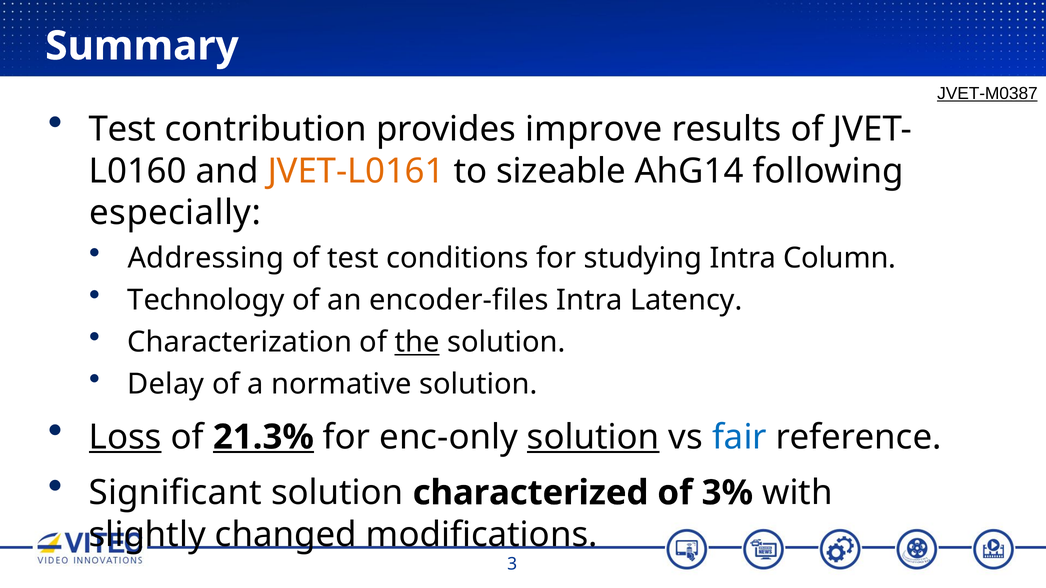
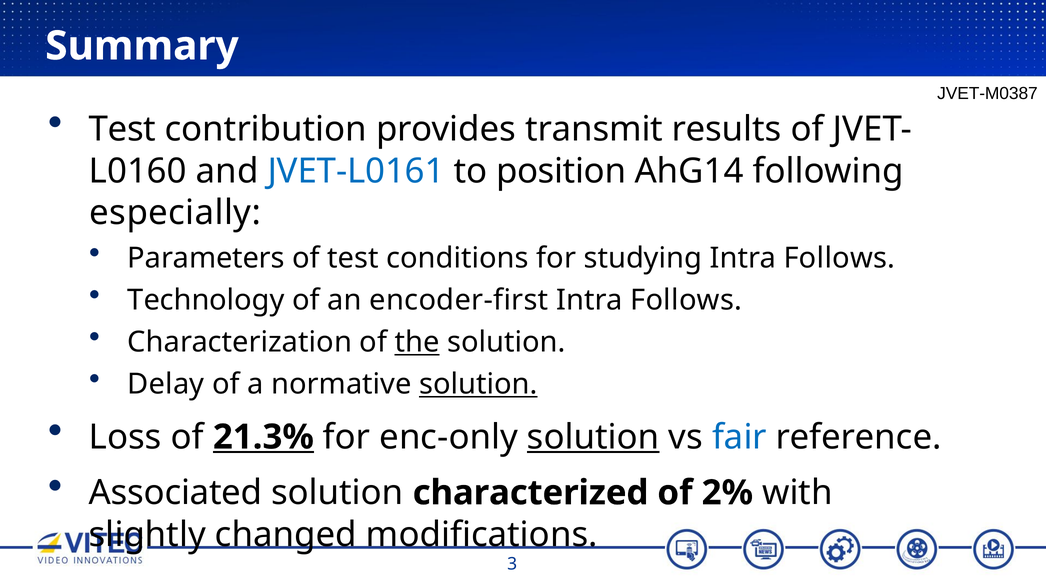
JVET-M0387 underline: present -> none (987, 94)
improve: improve -> transmit (594, 129)
JVET-L0161 colour: orange -> blue (356, 171)
sizeable: sizeable -> position (561, 171)
Addressing: Addressing -> Parameters (206, 258)
studying Intra Column: Column -> Follows (839, 258)
encoder-files: encoder-files -> encoder-first (459, 300)
Latency: Latency -> Follows (686, 300)
solution underline: none -> present (478, 385)
Loss underline: present -> none (125, 437)
Significant: Significant -> Associated (176, 493)
3%: 3% -> 2% (727, 493)
